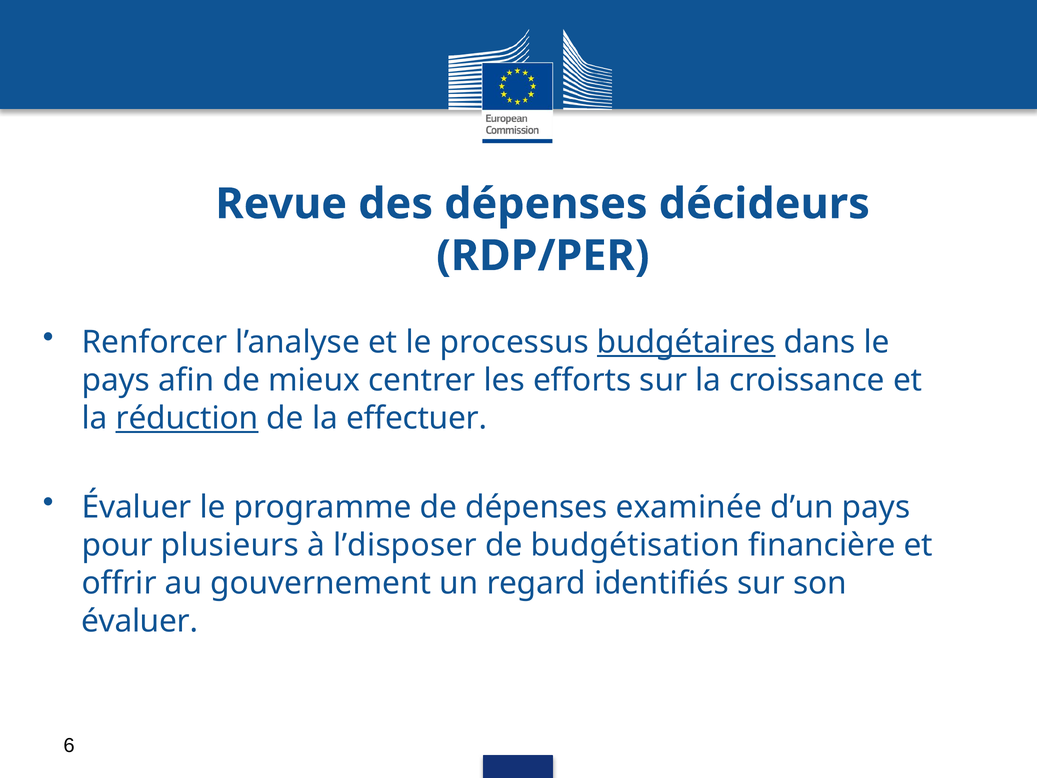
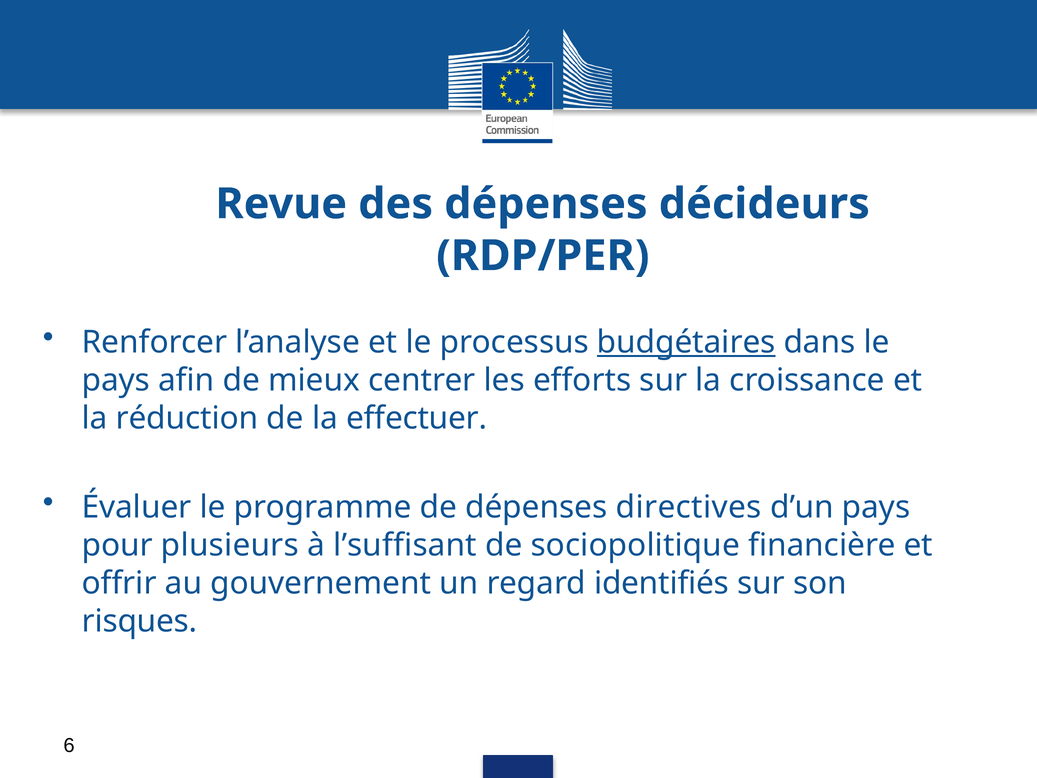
réduction underline: present -> none (187, 418)
examinée: examinée -> directives (689, 507)
l’disposer: l’disposer -> l’suffisant (405, 545)
budgétisation: budgétisation -> sociopolitique (635, 545)
évaluer: évaluer -> risques (140, 621)
